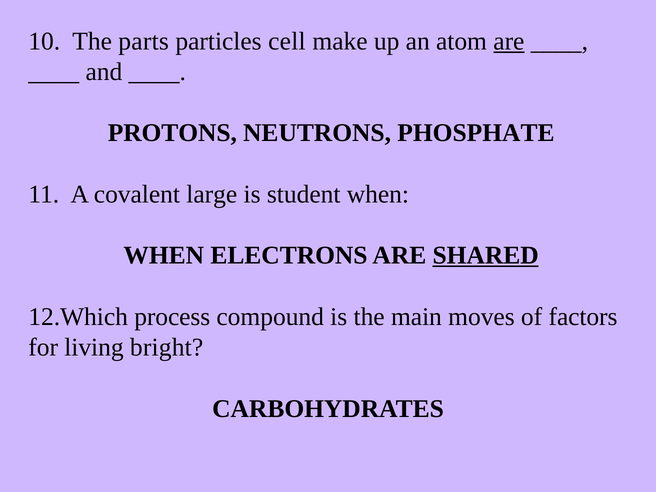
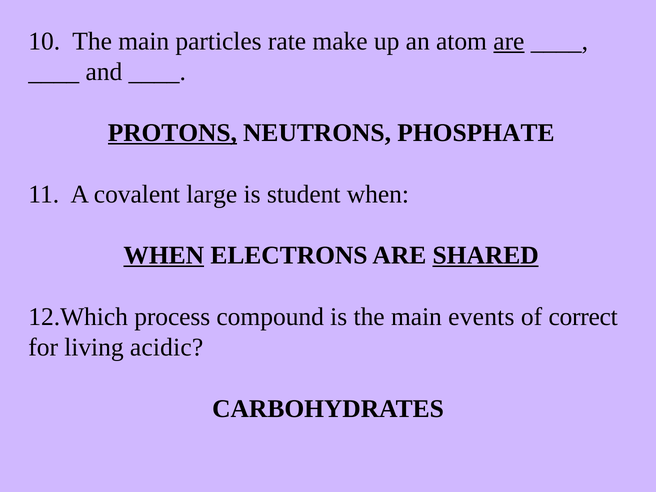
10 The parts: parts -> main (144, 41)
cell: cell -> rate (287, 41)
PROTONS underline: none -> present (172, 133)
WHEN underline: none -> present (164, 256)
moves: moves -> events (481, 317)
factors: factors -> correct (583, 317)
bright: bright -> acidic (167, 347)
